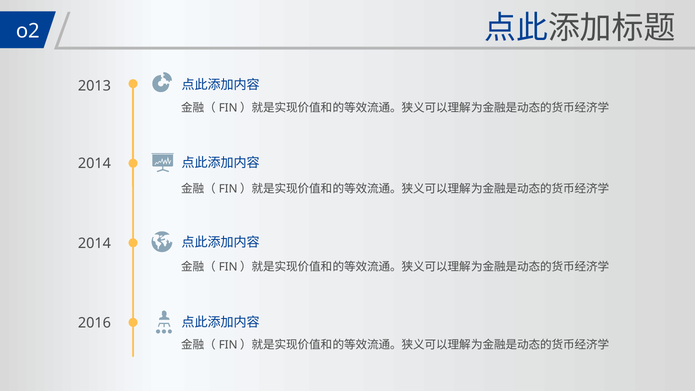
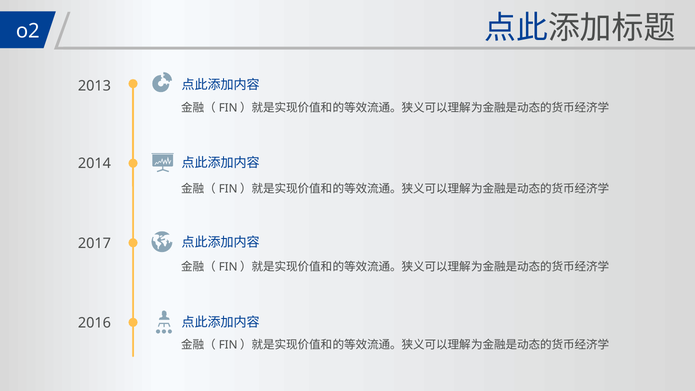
2014: 2014 -> 2017 (94, 244)
